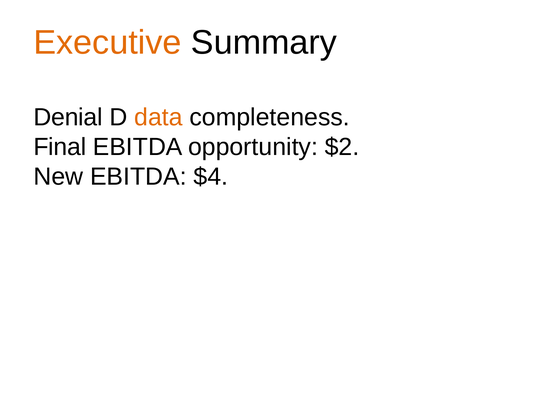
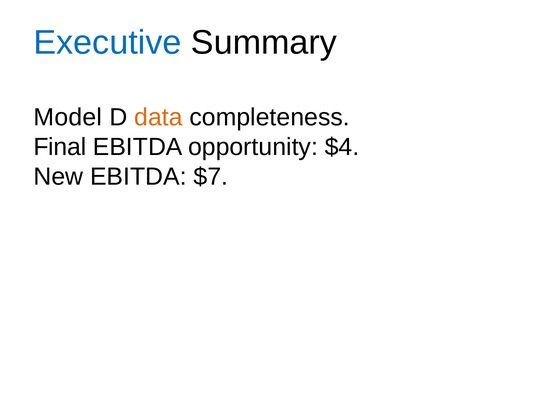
Executive colour: orange -> blue (107, 42)
Denial: Denial -> Model (68, 117)
$2: $2 -> $4 (342, 147)
$4: $4 -> $7 (211, 177)
